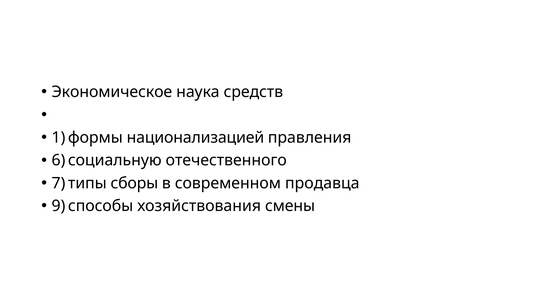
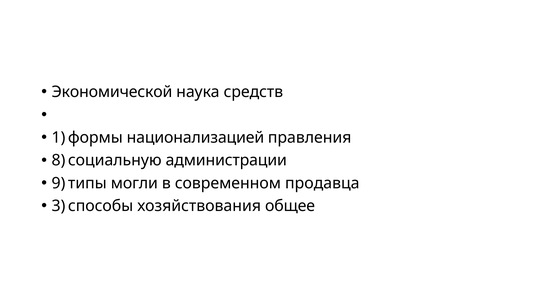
Экономическое: Экономическое -> Экономической (112, 92)
6: 6 -> 8 (58, 160)
отечественного: отечественного -> администрации (226, 160)
7: 7 -> 9 (58, 183)
сборы: сборы -> могли (134, 183)
9: 9 -> 3 (58, 206)
смены: смены -> общее (290, 206)
